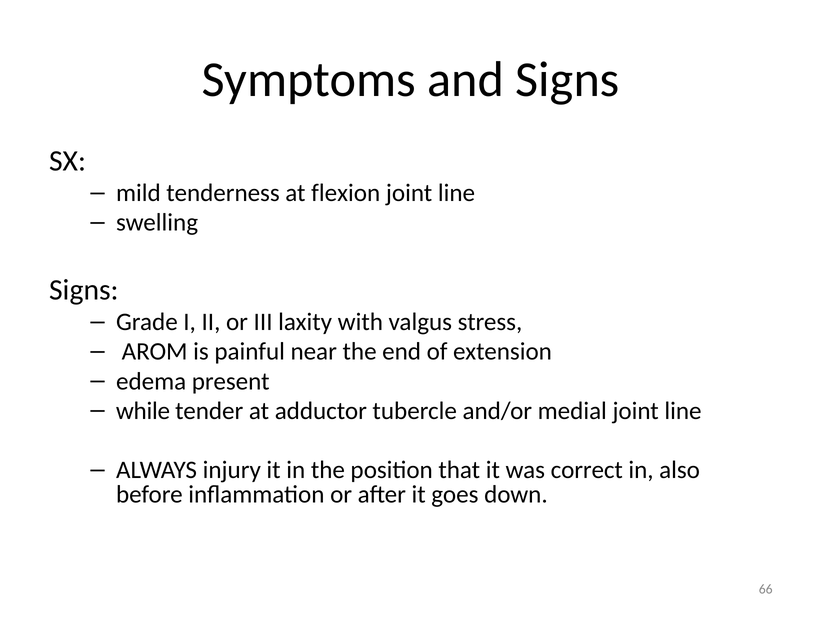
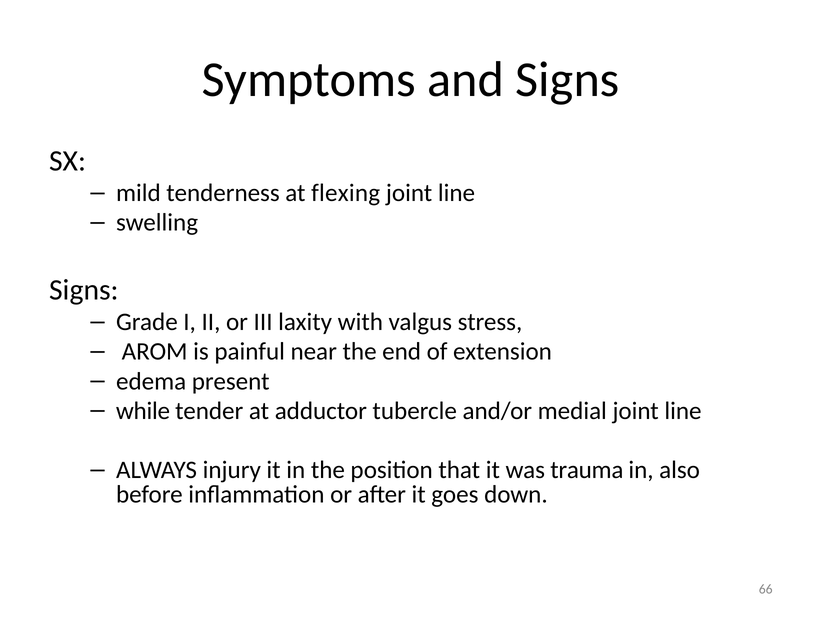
flexion: flexion -> flexing (346, 193)
correct: correct -> trauma (587, 470)
